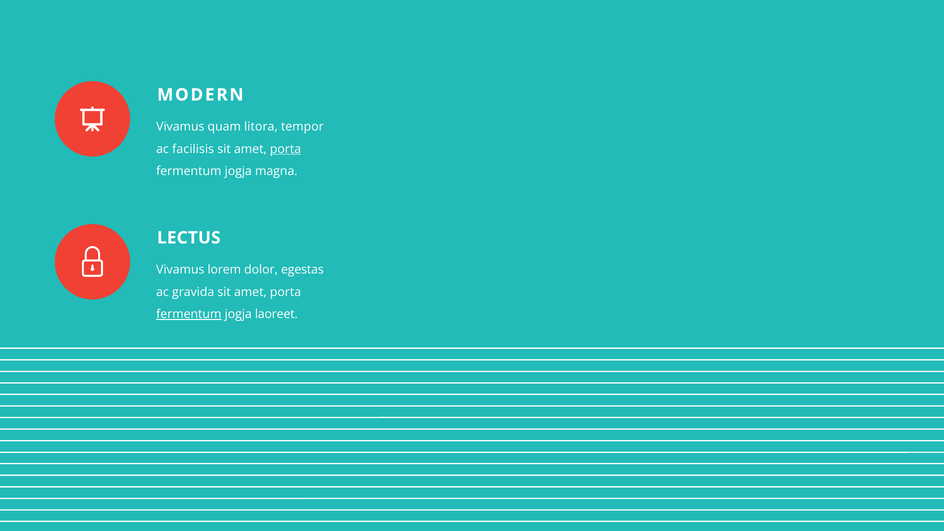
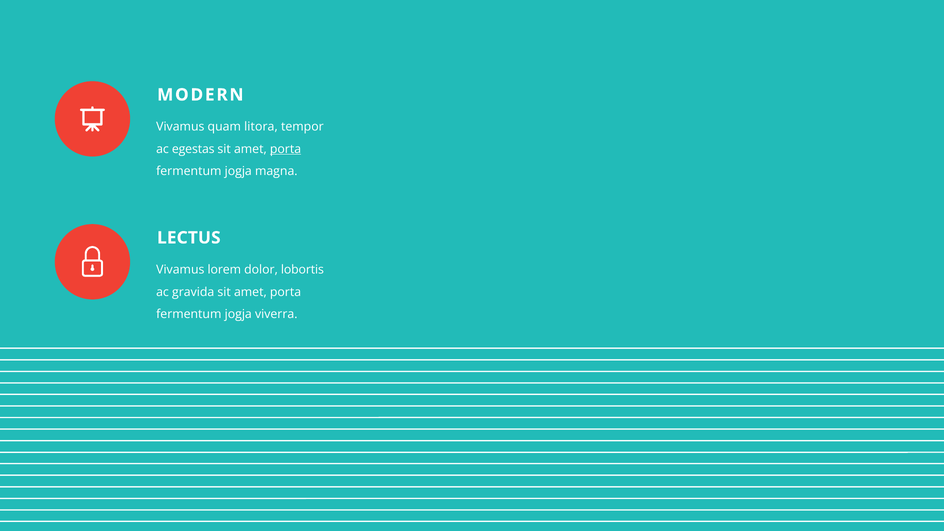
facilisis: facilisis -> egestas (193, 149)
egestas: egestas -> lobortis (302, 270)
fermentum underline: present -> none (189, 314)
laoreet: laoreet -> viverra (276, 314)
